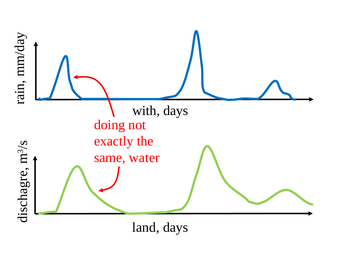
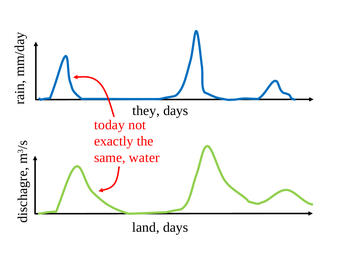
with: with -> they (146, 111)
doing: doing -> today (110, 125)
